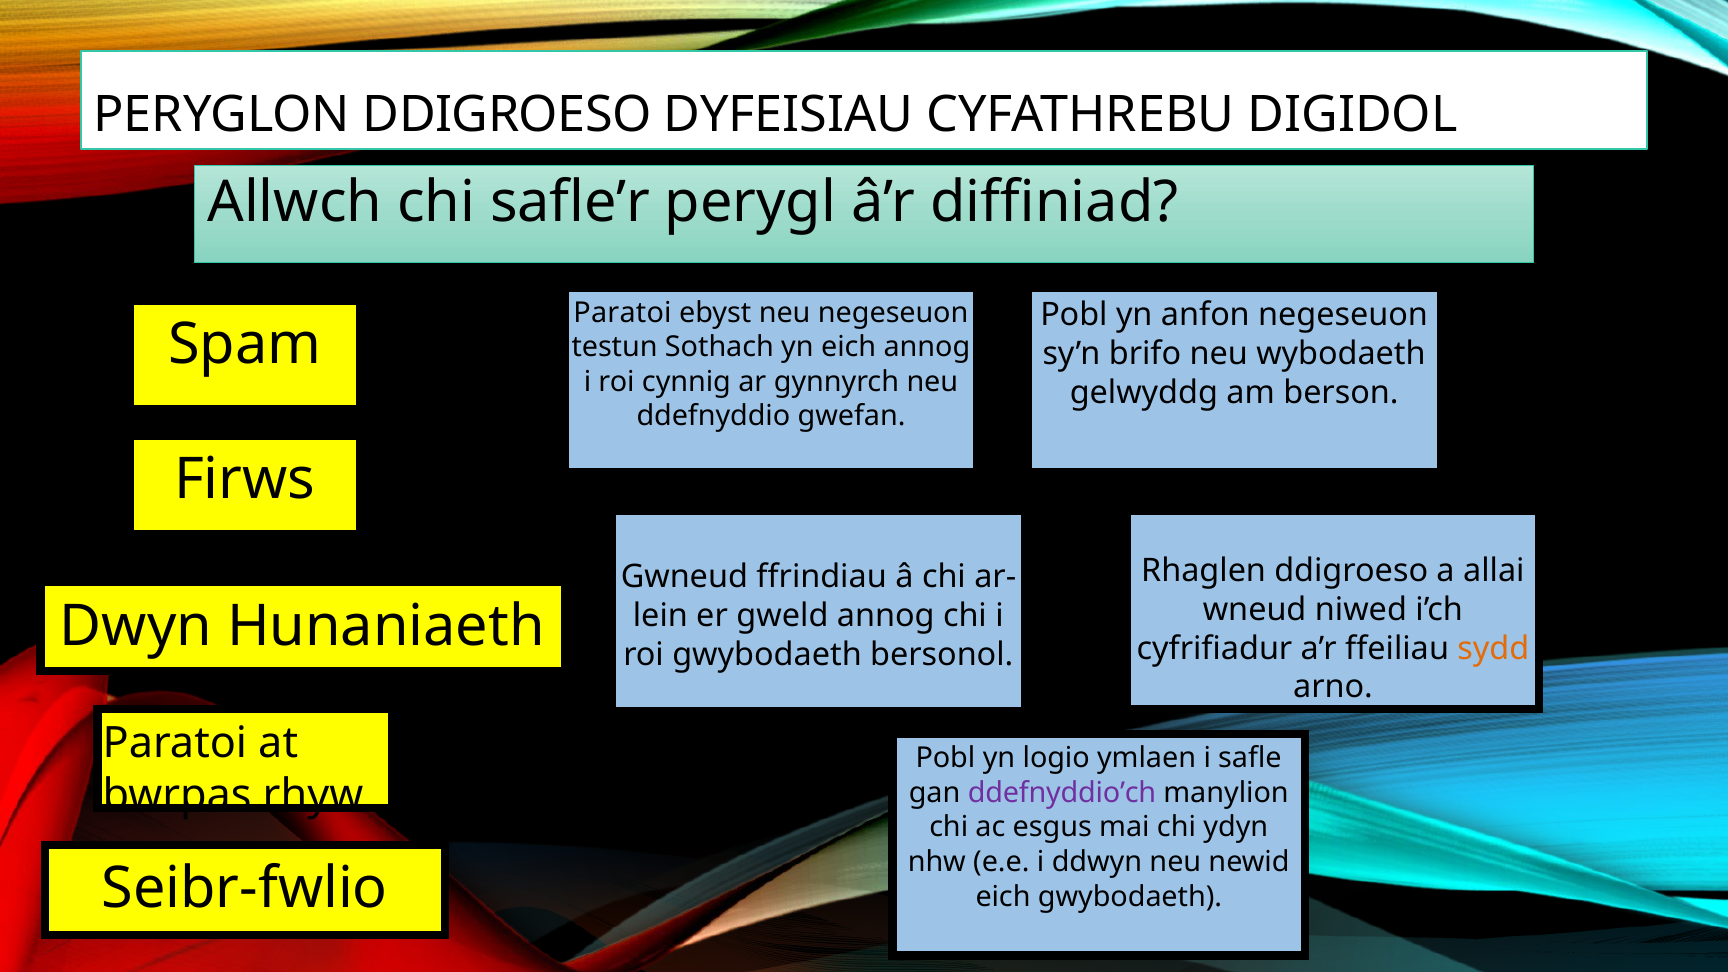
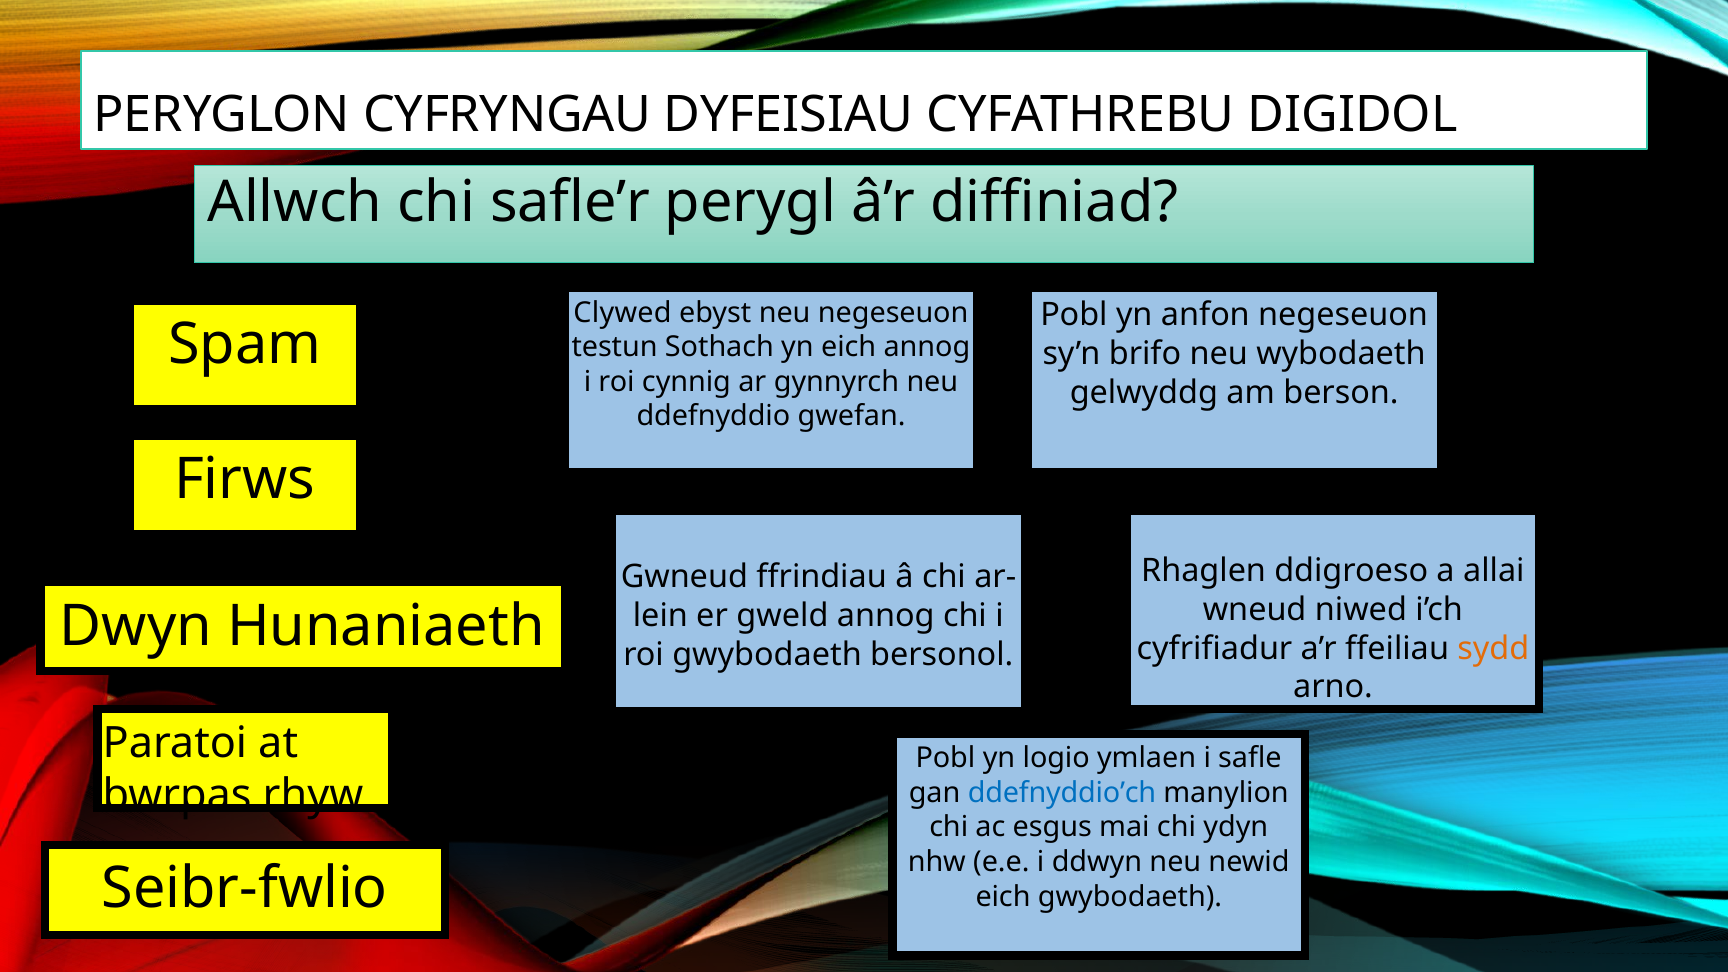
PERYGLON DDIGROESO: DDIGROESO -> CYFRYNGAU (507, 115)
Paratoi: Paratoi -> Clywed (623, 313)
ddefnyddio’ch colour: purple -> blue (1062, 793)
